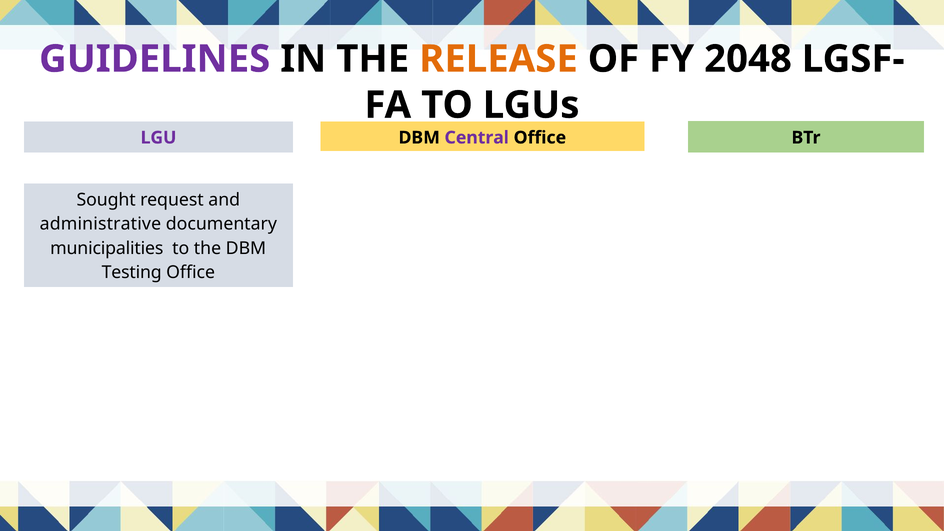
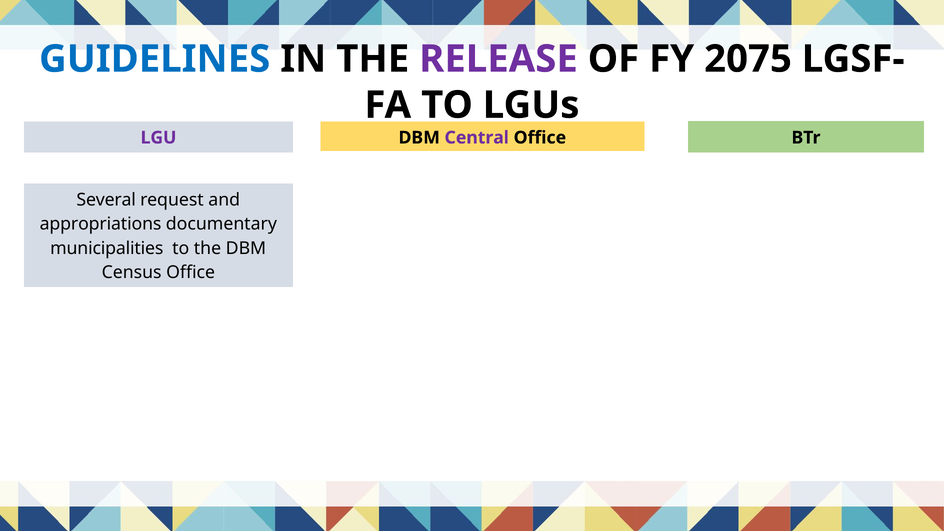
GUIDELINES colour: purple -> blue (155, 59)
RELEASE colour: orange -> purple (499, 59)
2048: 2048 -> 2075 (748, 59)
Sought: Sought -> Several (106, 200)
administrative: administrative -> appropriations (101, 224)
Testing: Testing -> Census (132, 272)
